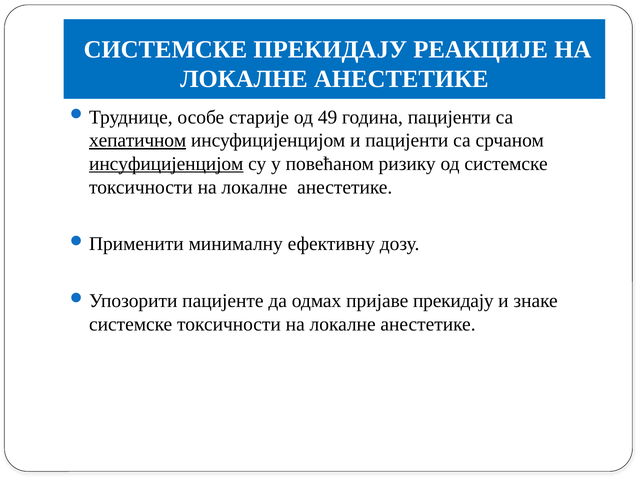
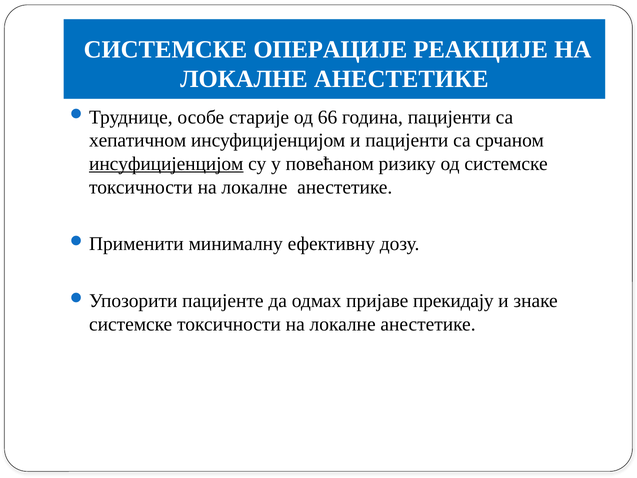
СИСТЕМСКЕ ПРЕКИДАЈУ: ПРЕКИДАЈУ -> ОПЕРАЦИЈЕ (330, 50)
49: 49 -> 66 (328, 117)
хепатичном underline: present -> none (138, 140)
